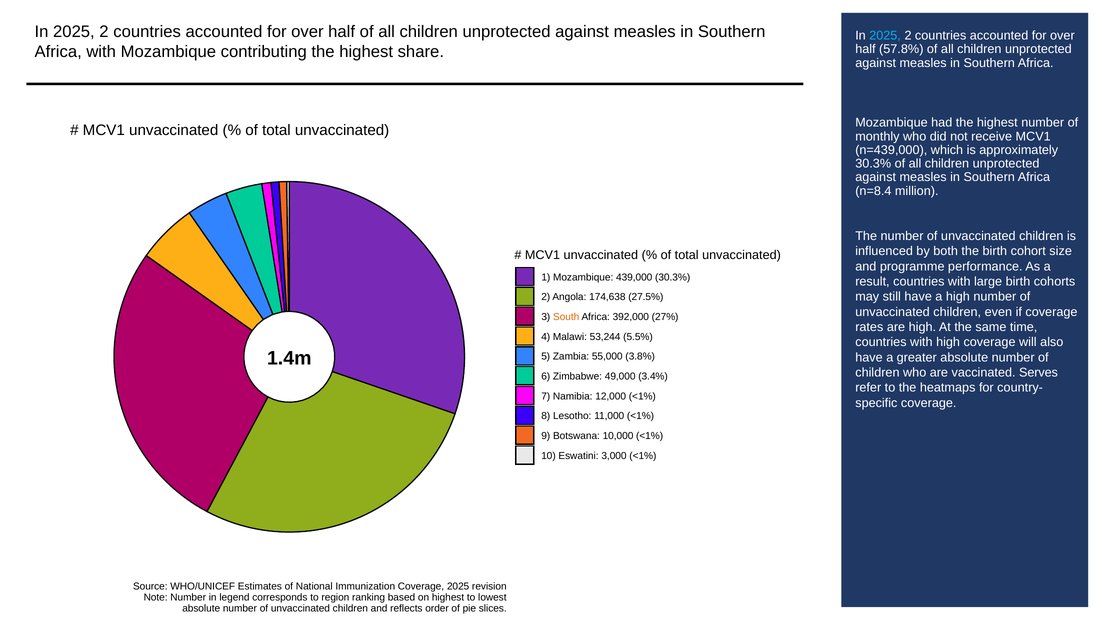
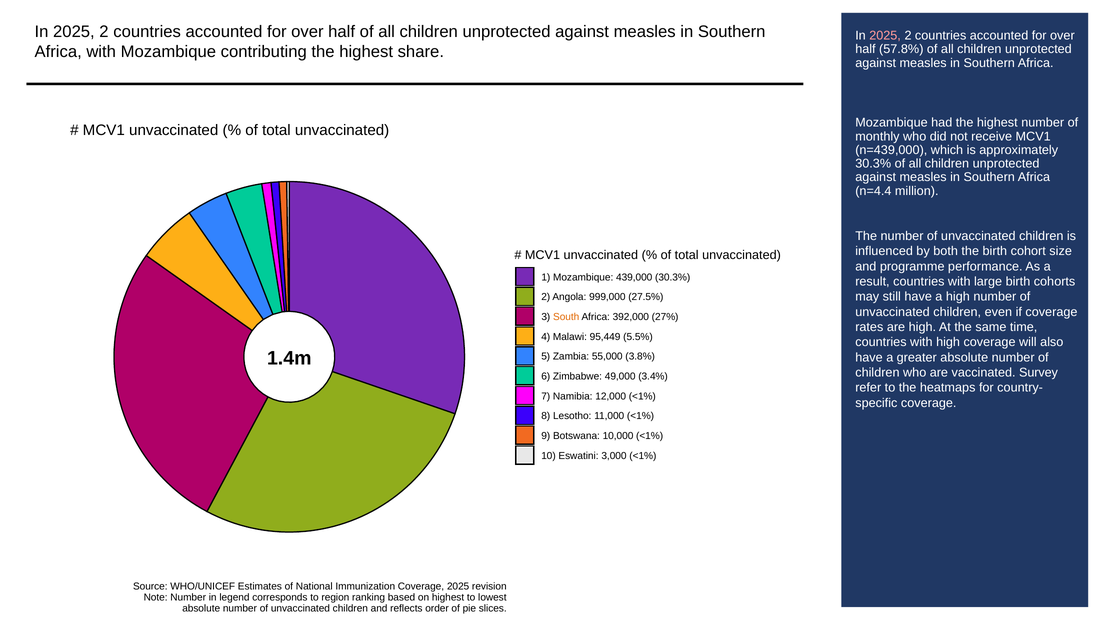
2025 colour: light blue -> pink (885, 36)
n=8.4: n=8.4 -> n=4.4 (873, 191)
174,638: 174,638 -> 999,000 (607, 297)
53,244: 53,244 -> 95,449 (605, 337)
Serves: Serves -> Survey (1038, 373)
